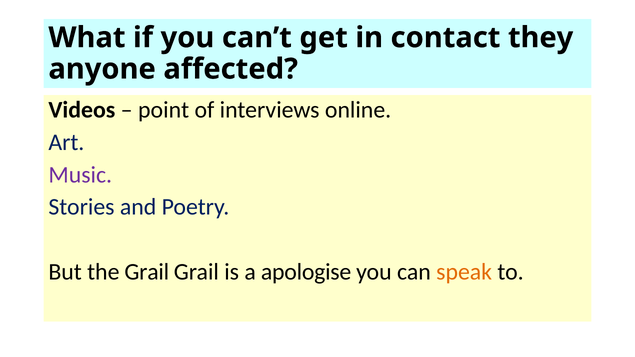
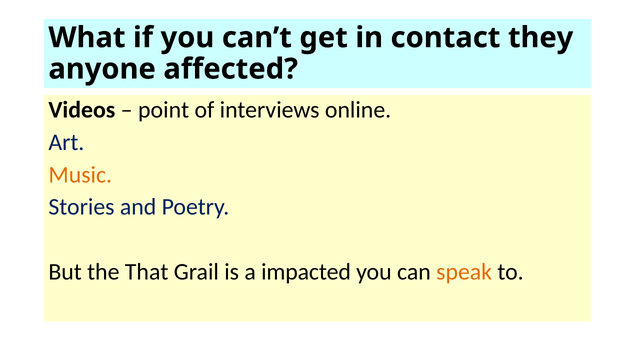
Music colour: purple -> orange (80, 175)
the Grail: Grail -> That (147, 272)
apologise: apologise -> impacted (306, 272)
